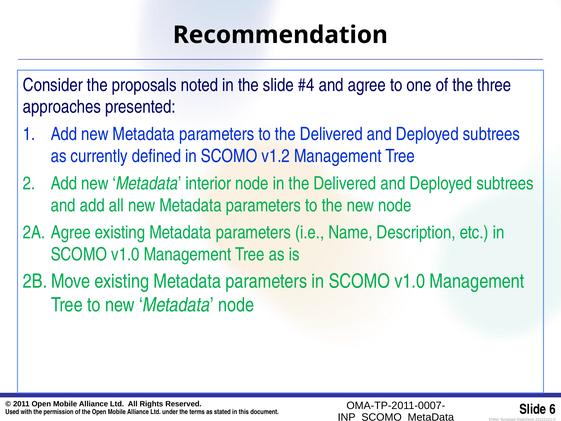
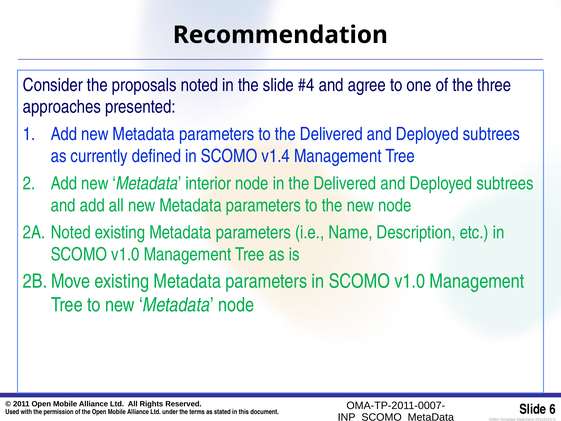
v1.2: v1.2 -> v1.4 (276, 156)
2A Agree: Agree -> Noted (71, 232)
